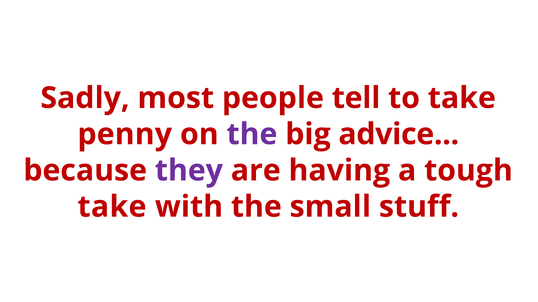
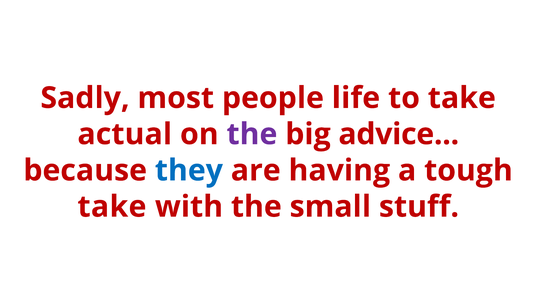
tell: tell -> life (356, 98)
penny: penny -> actual (125, 134)
they colour: purple -> blue (189, 171)
